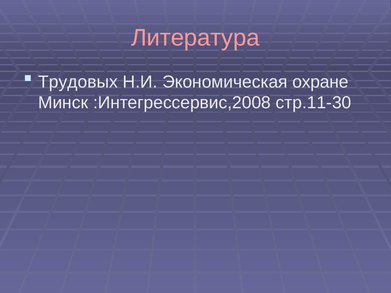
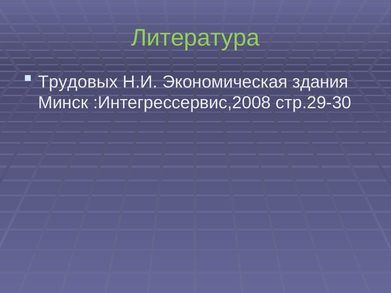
Литература colour: pink -> light green (195, 38)
охране: охране -> здания (320, 82)
стр.11-30: стр.11-30 -> стр.29-30 (314, 103)
